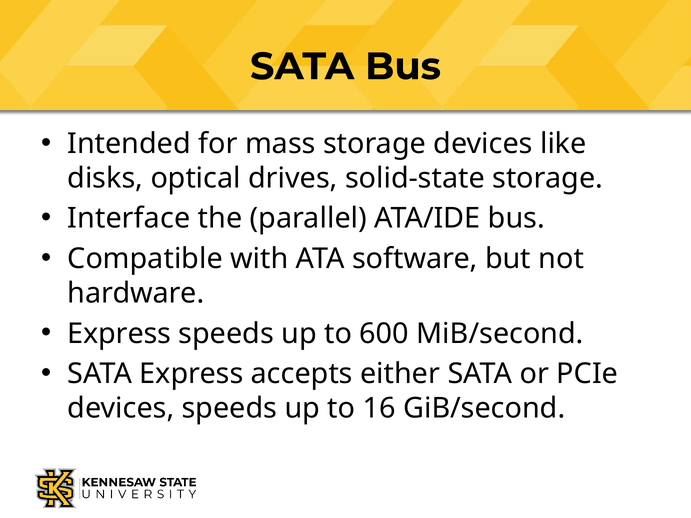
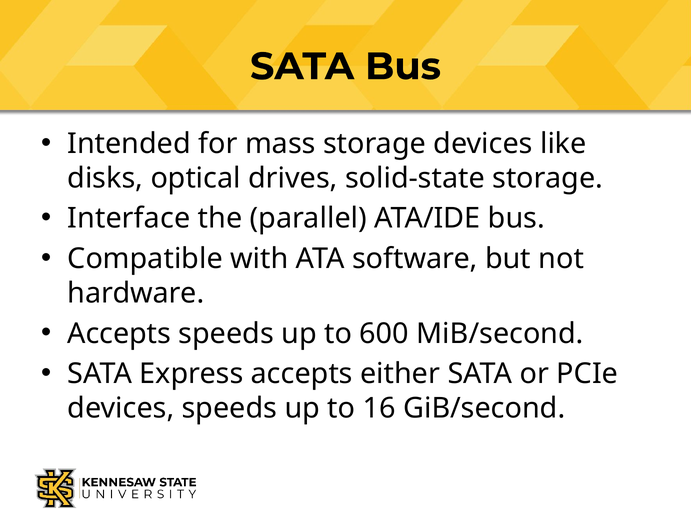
Express: Express -> Accepts (119, 334)
